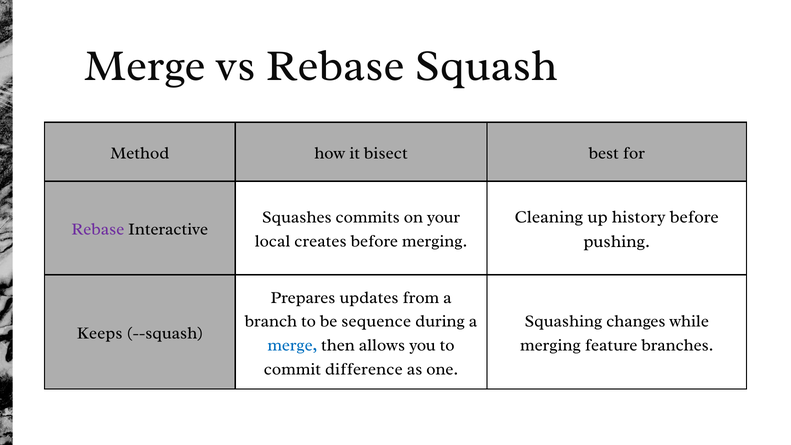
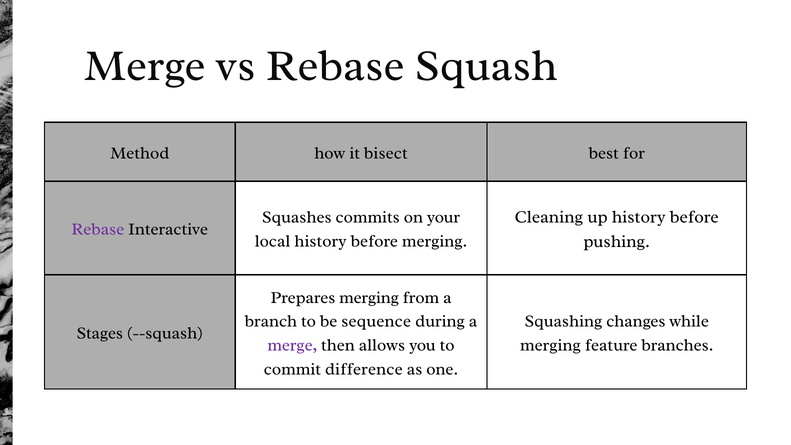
local creates: creates -> history (320, 241)
Prepares updates: updates -> merging (369, 297)
Keeps: Keeps -> Stages (100, 333)
merge colour: blue -> purple (292, 345)
